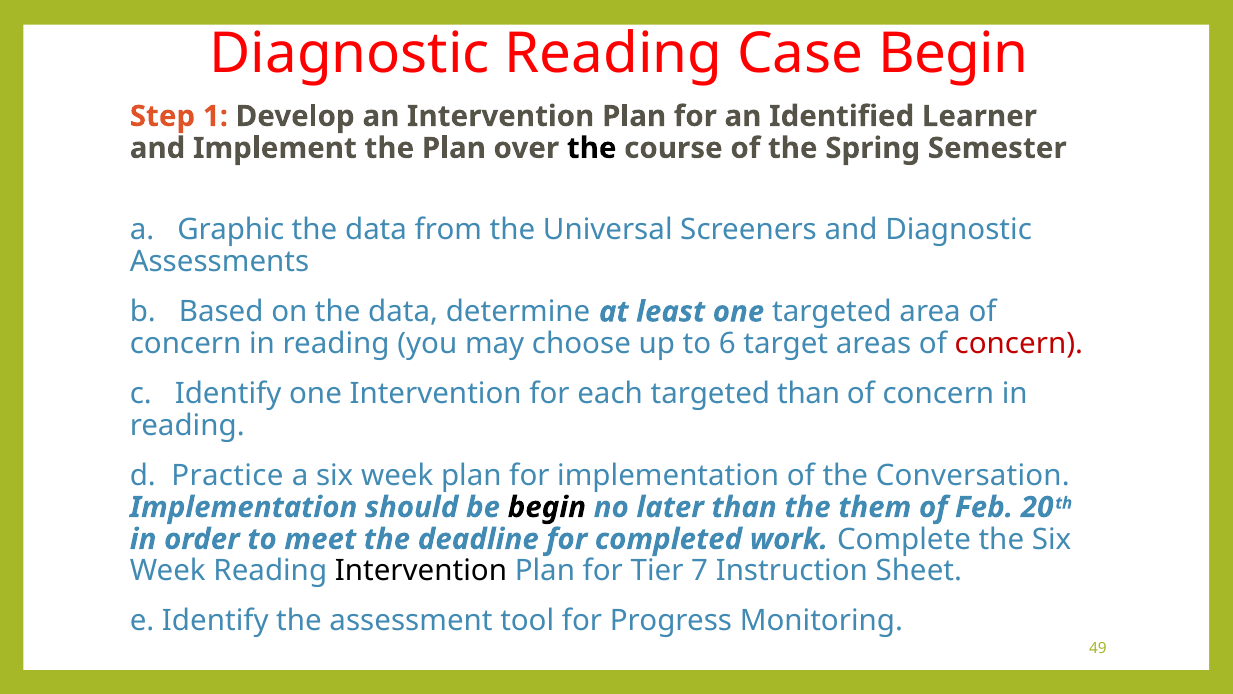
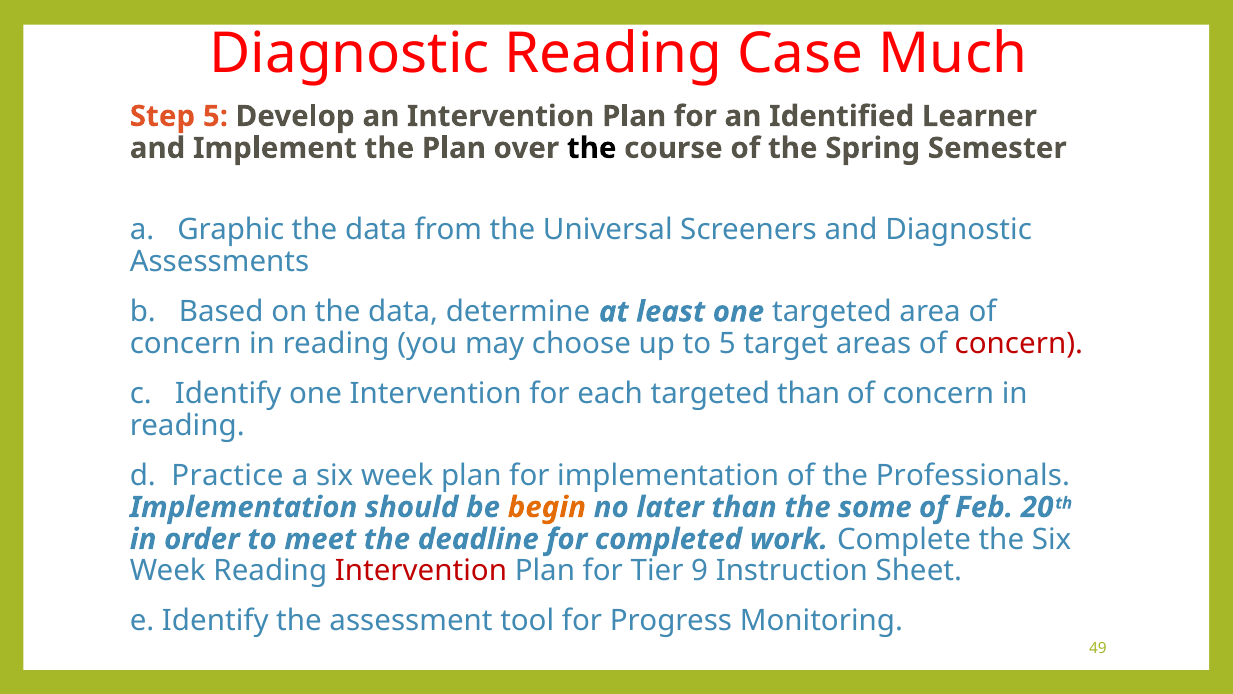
Case Begin: Begin -> Much (953, 54)
Step 1: 1 -> 5 (215, 116)
to 6: 6 -> 5 (727, 343)
Conversation: Conversation -> Professionals (973, 475)
begin colour: black -> orange (547, 507)
them: them -> some (875, 507)
Intervention colour: black -> red (421, 571)
7: 7 -> 9 (700, 571)
